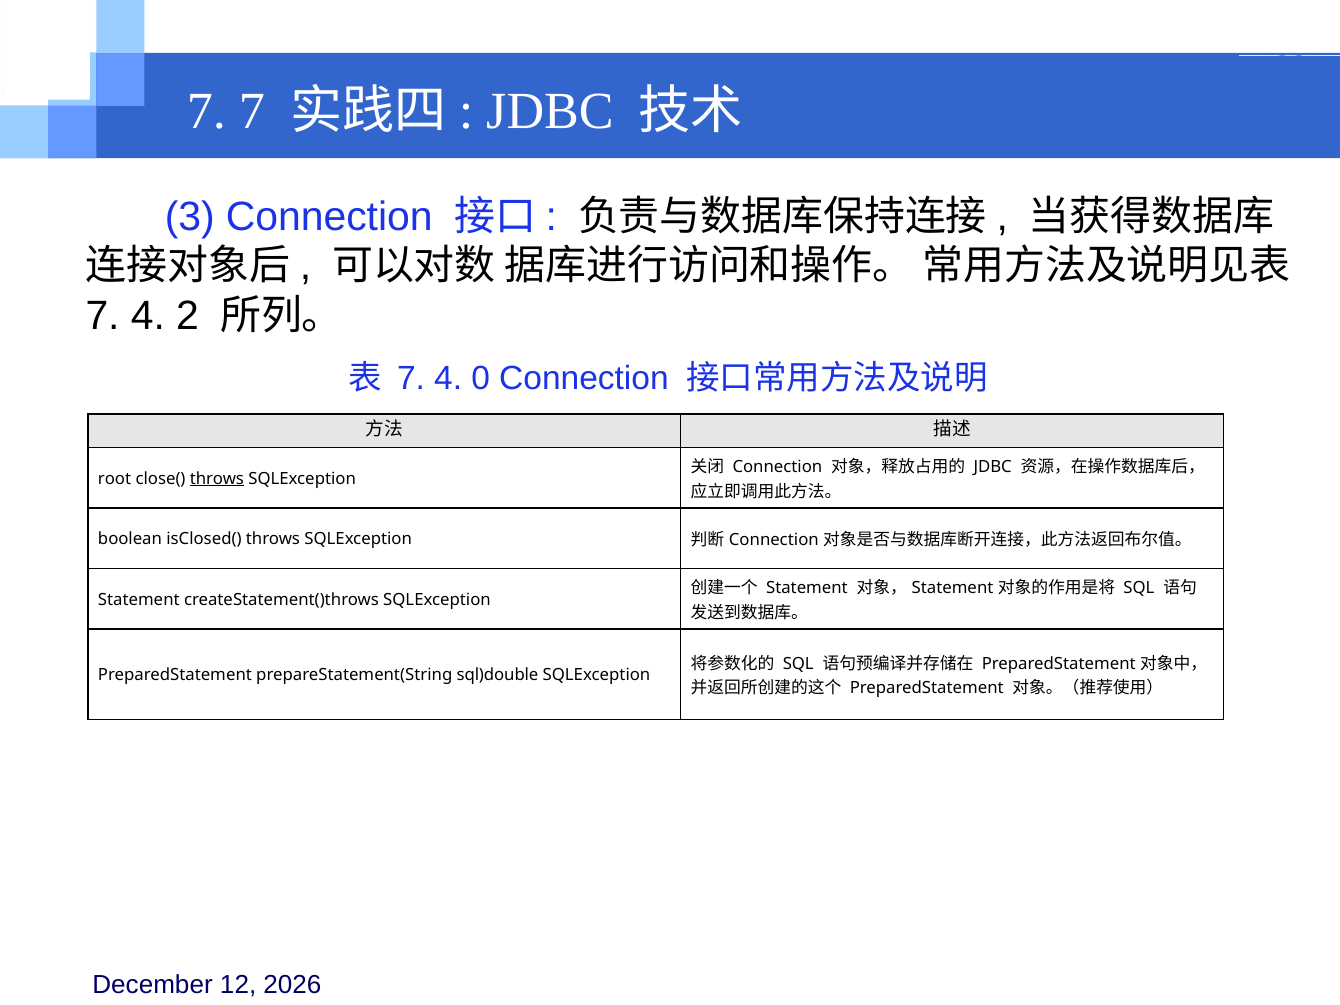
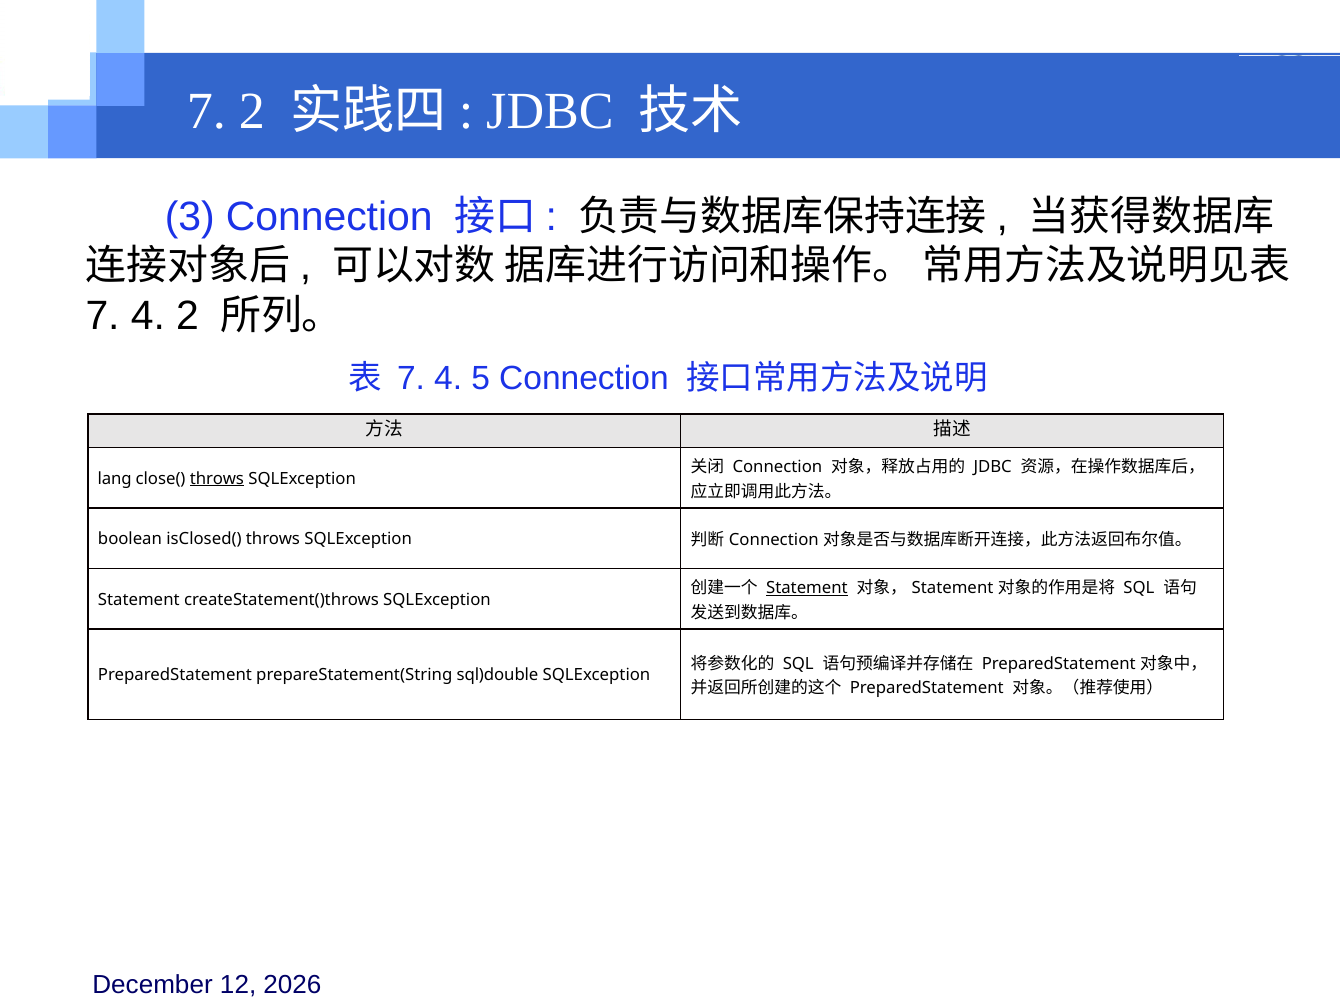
7 7: 7 -> 2 (252, 112)
0: 0 -> 5 (481, 378)
root: root -> lang (115, 479)
Statement underline: none -> present (807, 588)
